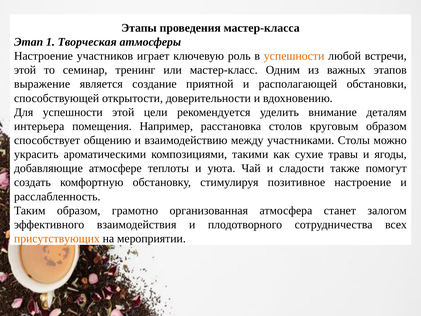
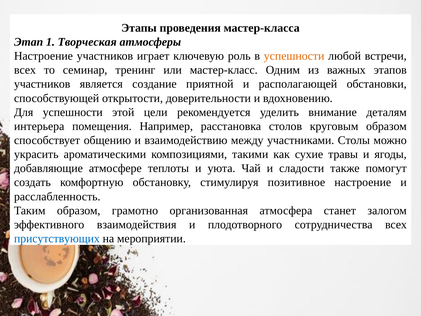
этой: этой -> всех (25, 70)
выражение: выражение -> участников (42, 84)
присутствующих colour: orange -> blue (57, 238)
